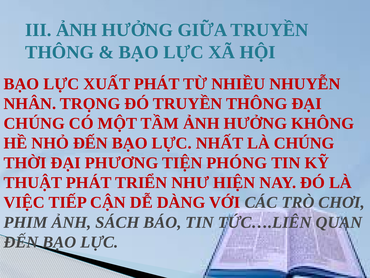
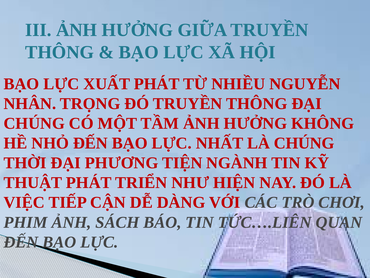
NHUYỄN: NHUYỄN -> NGUYỄN (305, 84)
PHÓNG: PHÓNG -> NGÀNH (237, 163)
